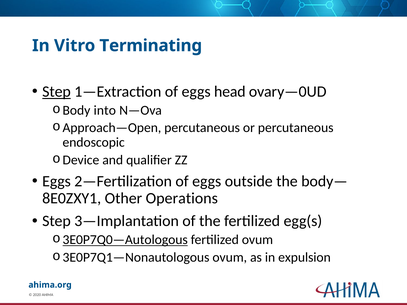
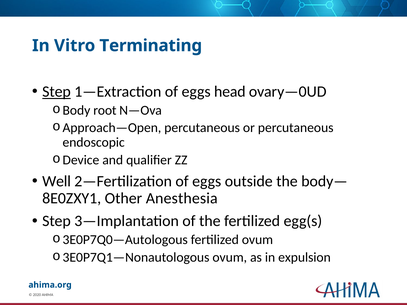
into: into -> root (105, 110)
Eggs: Eggs -> Well (57, 181)
Operations: Operations -> Anesthesia (182, 199)
3E0P7Q0—Autologous underline: present -> none (125, 240)
